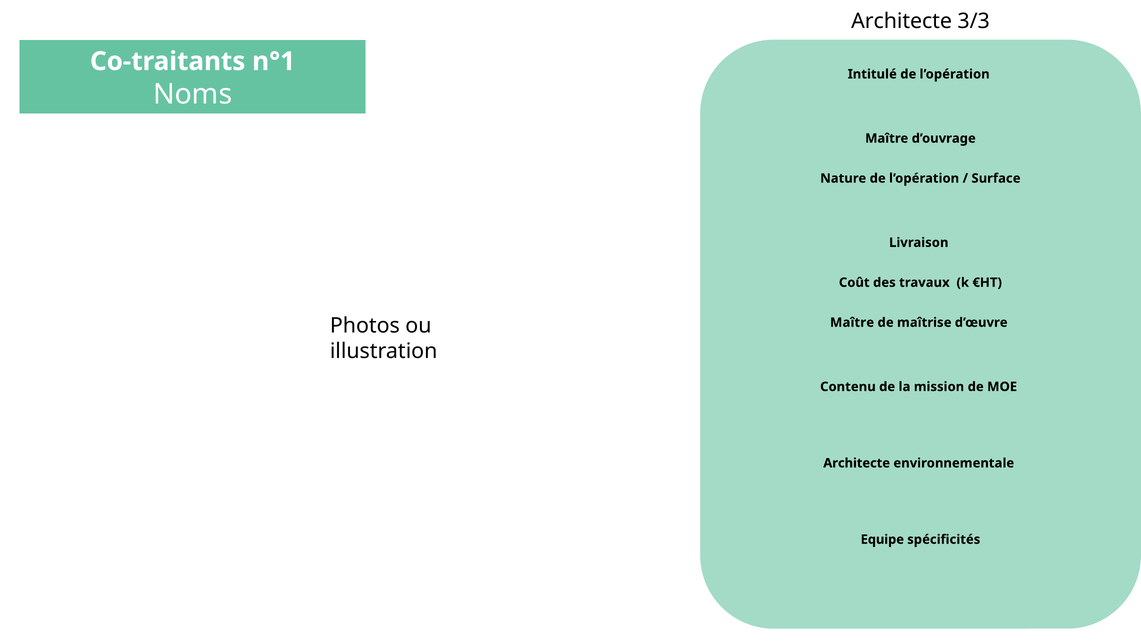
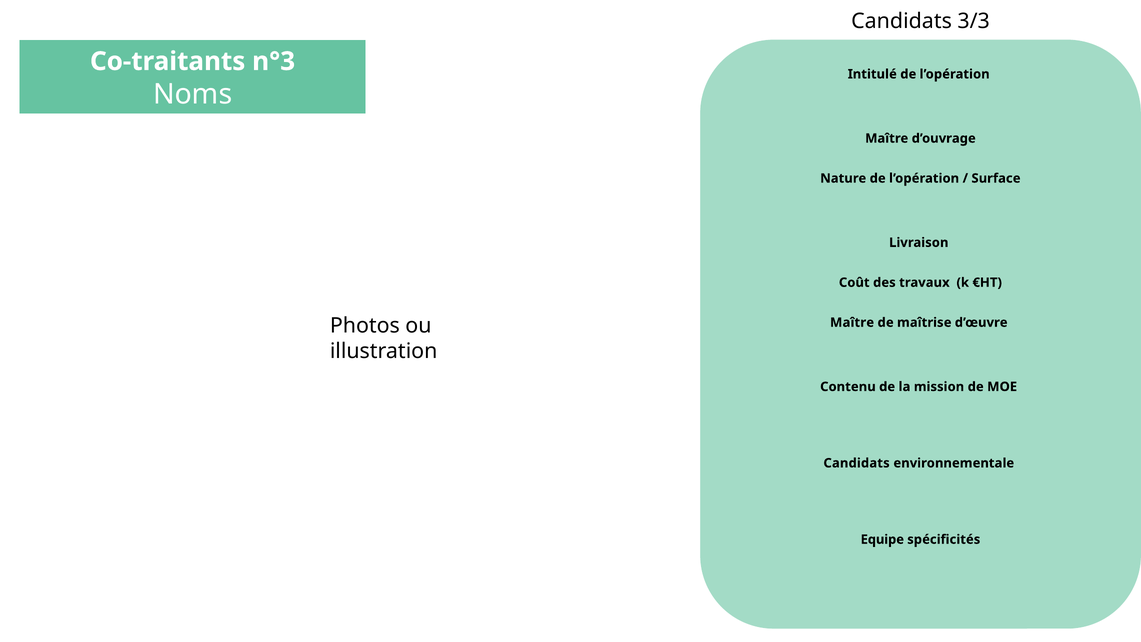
Architecte: Architecte -> Candidats (902, 21)
n°1: n°1 -> n°3 (274, 61)
Architecte: Architecte -> Candidats (857, 463)
